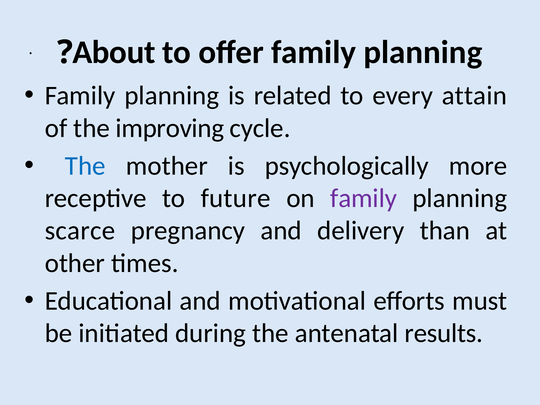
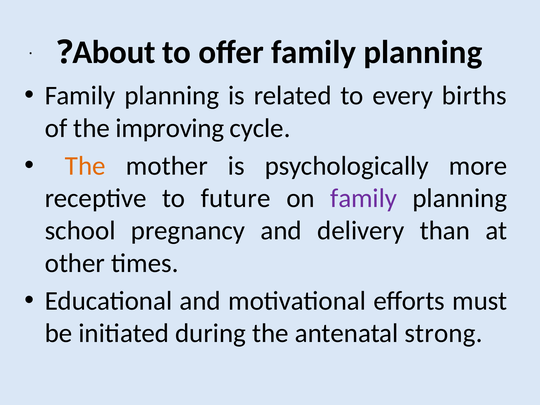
attain: attain -> births (474, 96)
The colour: blue -> orange (85, 166)
scarce: scarce -> school (80, 231)
results: results -> strong (444, 333)
